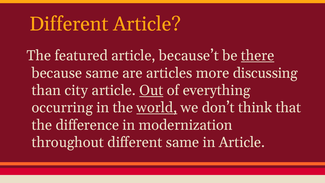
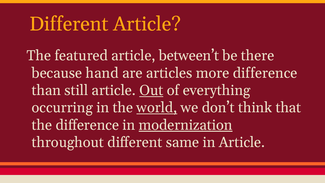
because’t: because’t -> between’t (189, 56)
there underline: present -> none (258, 56)
because same: same -> hand (102, 73)
more discussing: discussing -> difference (265, 73)
city: city -> still (76, 90)
modernization underline: none -> present (186, 125)
